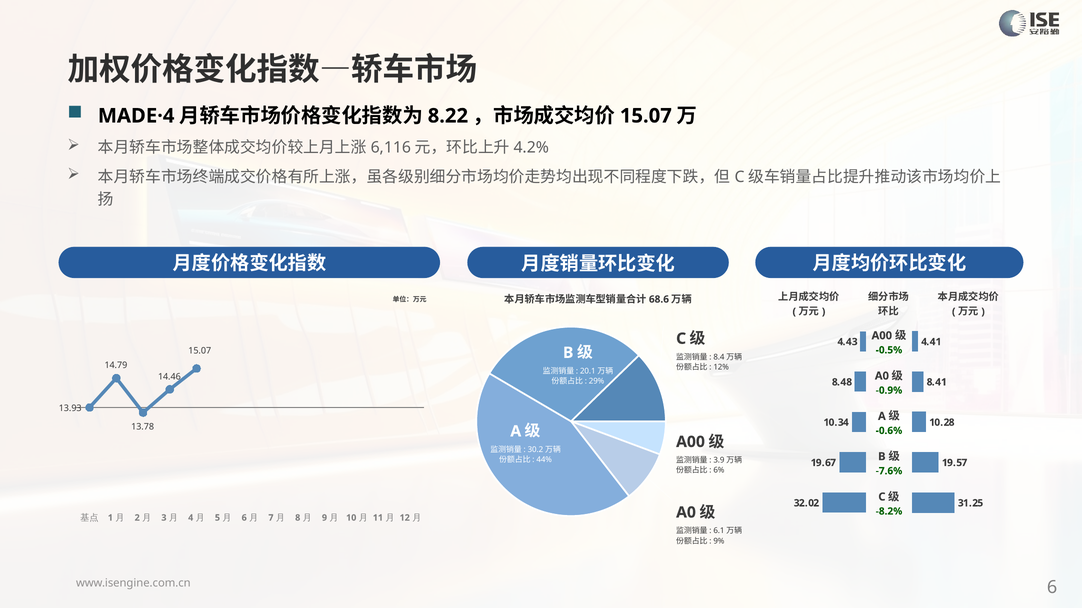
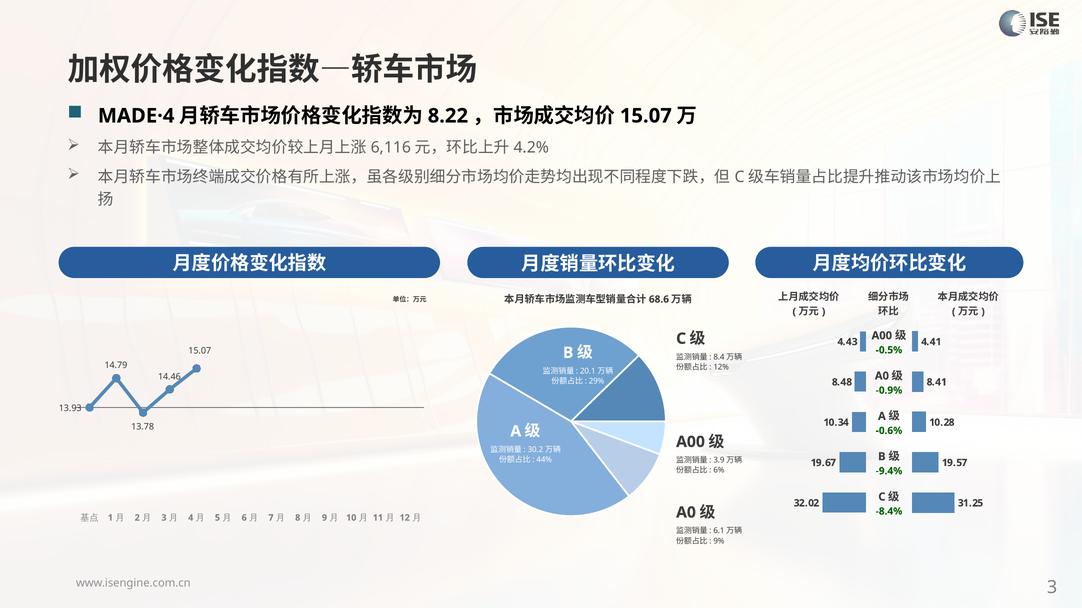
-7.6%: -7.6% -> -9.4% (889, 471)
-8.2%: -8.2% -> -8.4% (889, 512)
6: 6 -> 3 (1052, 588)
